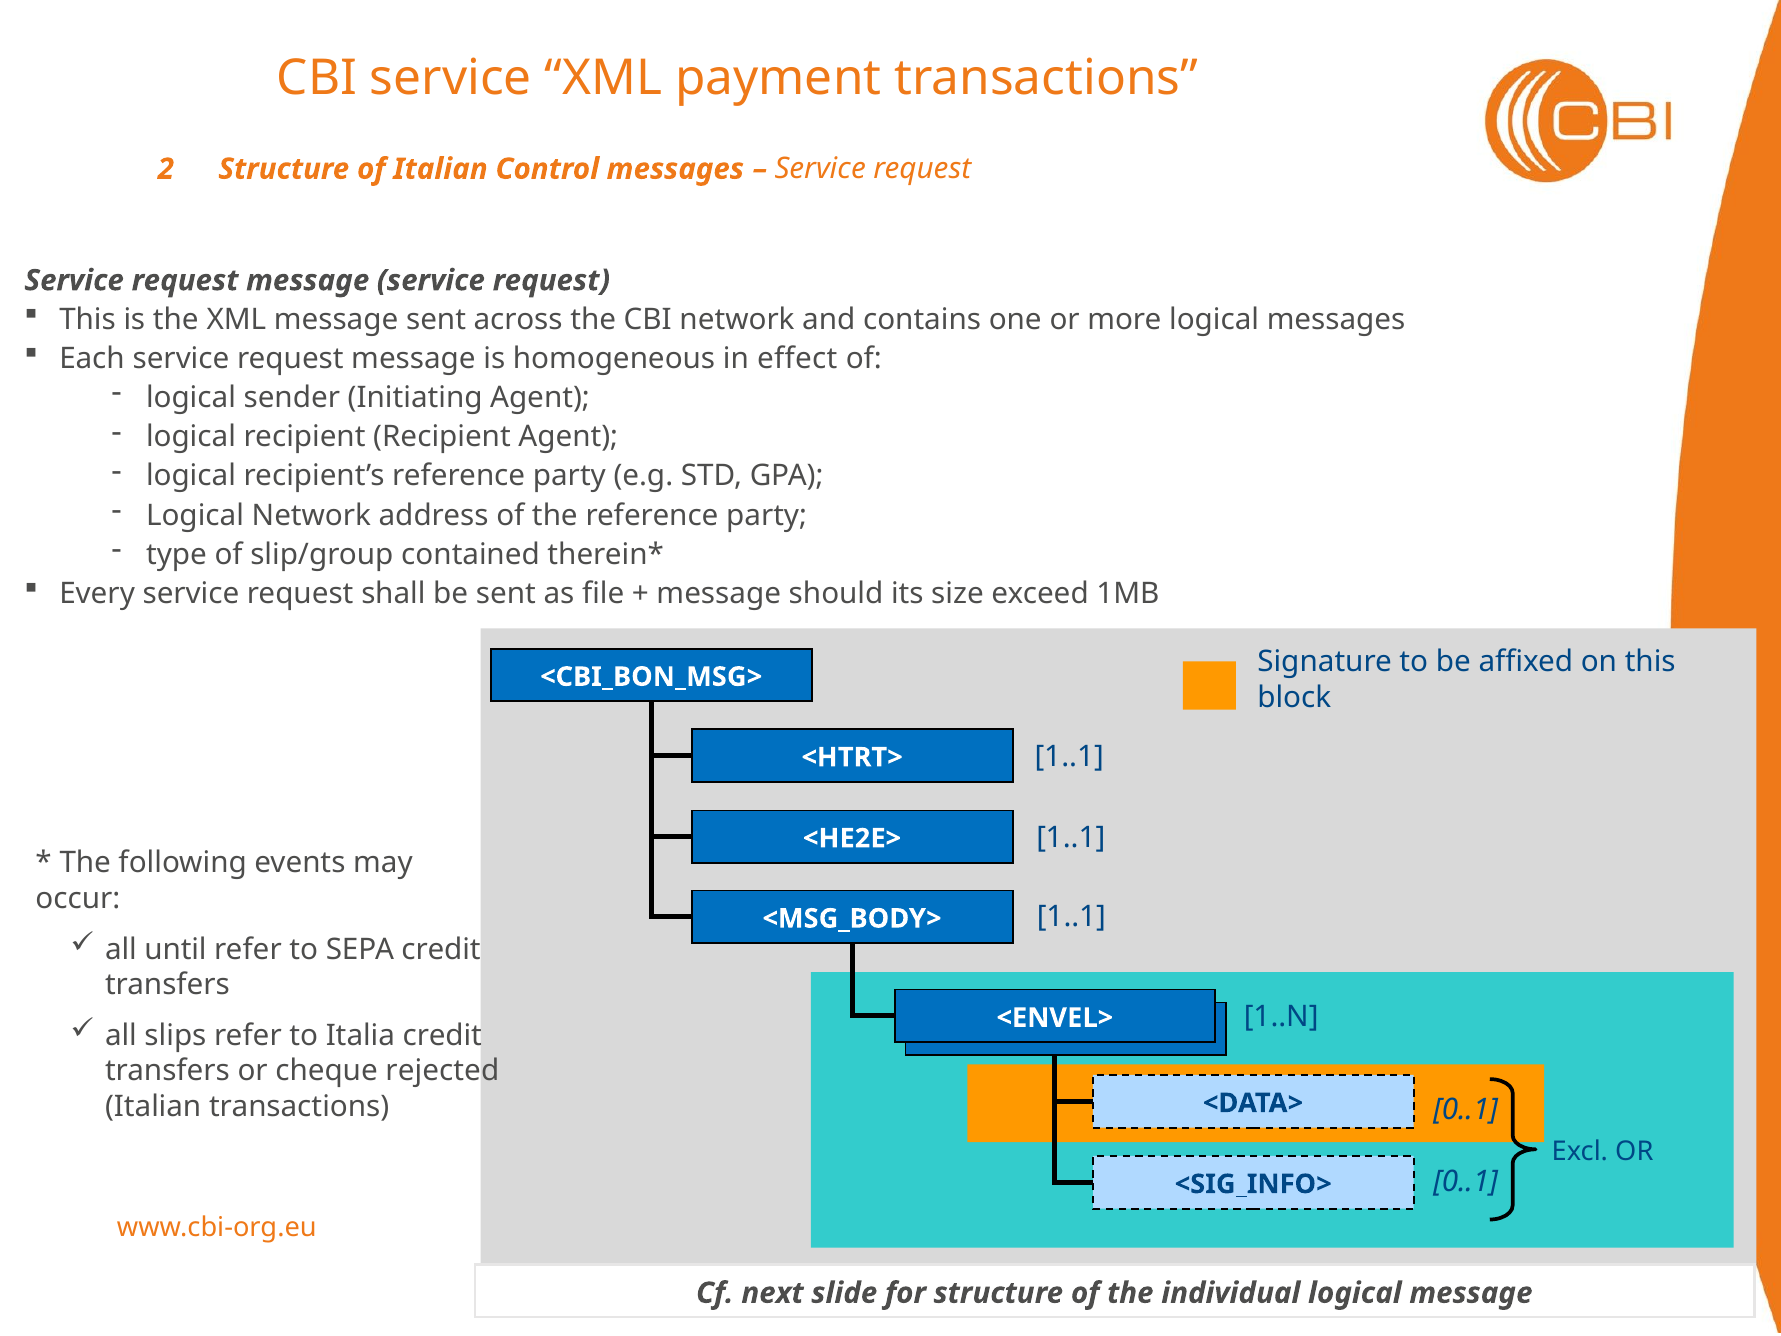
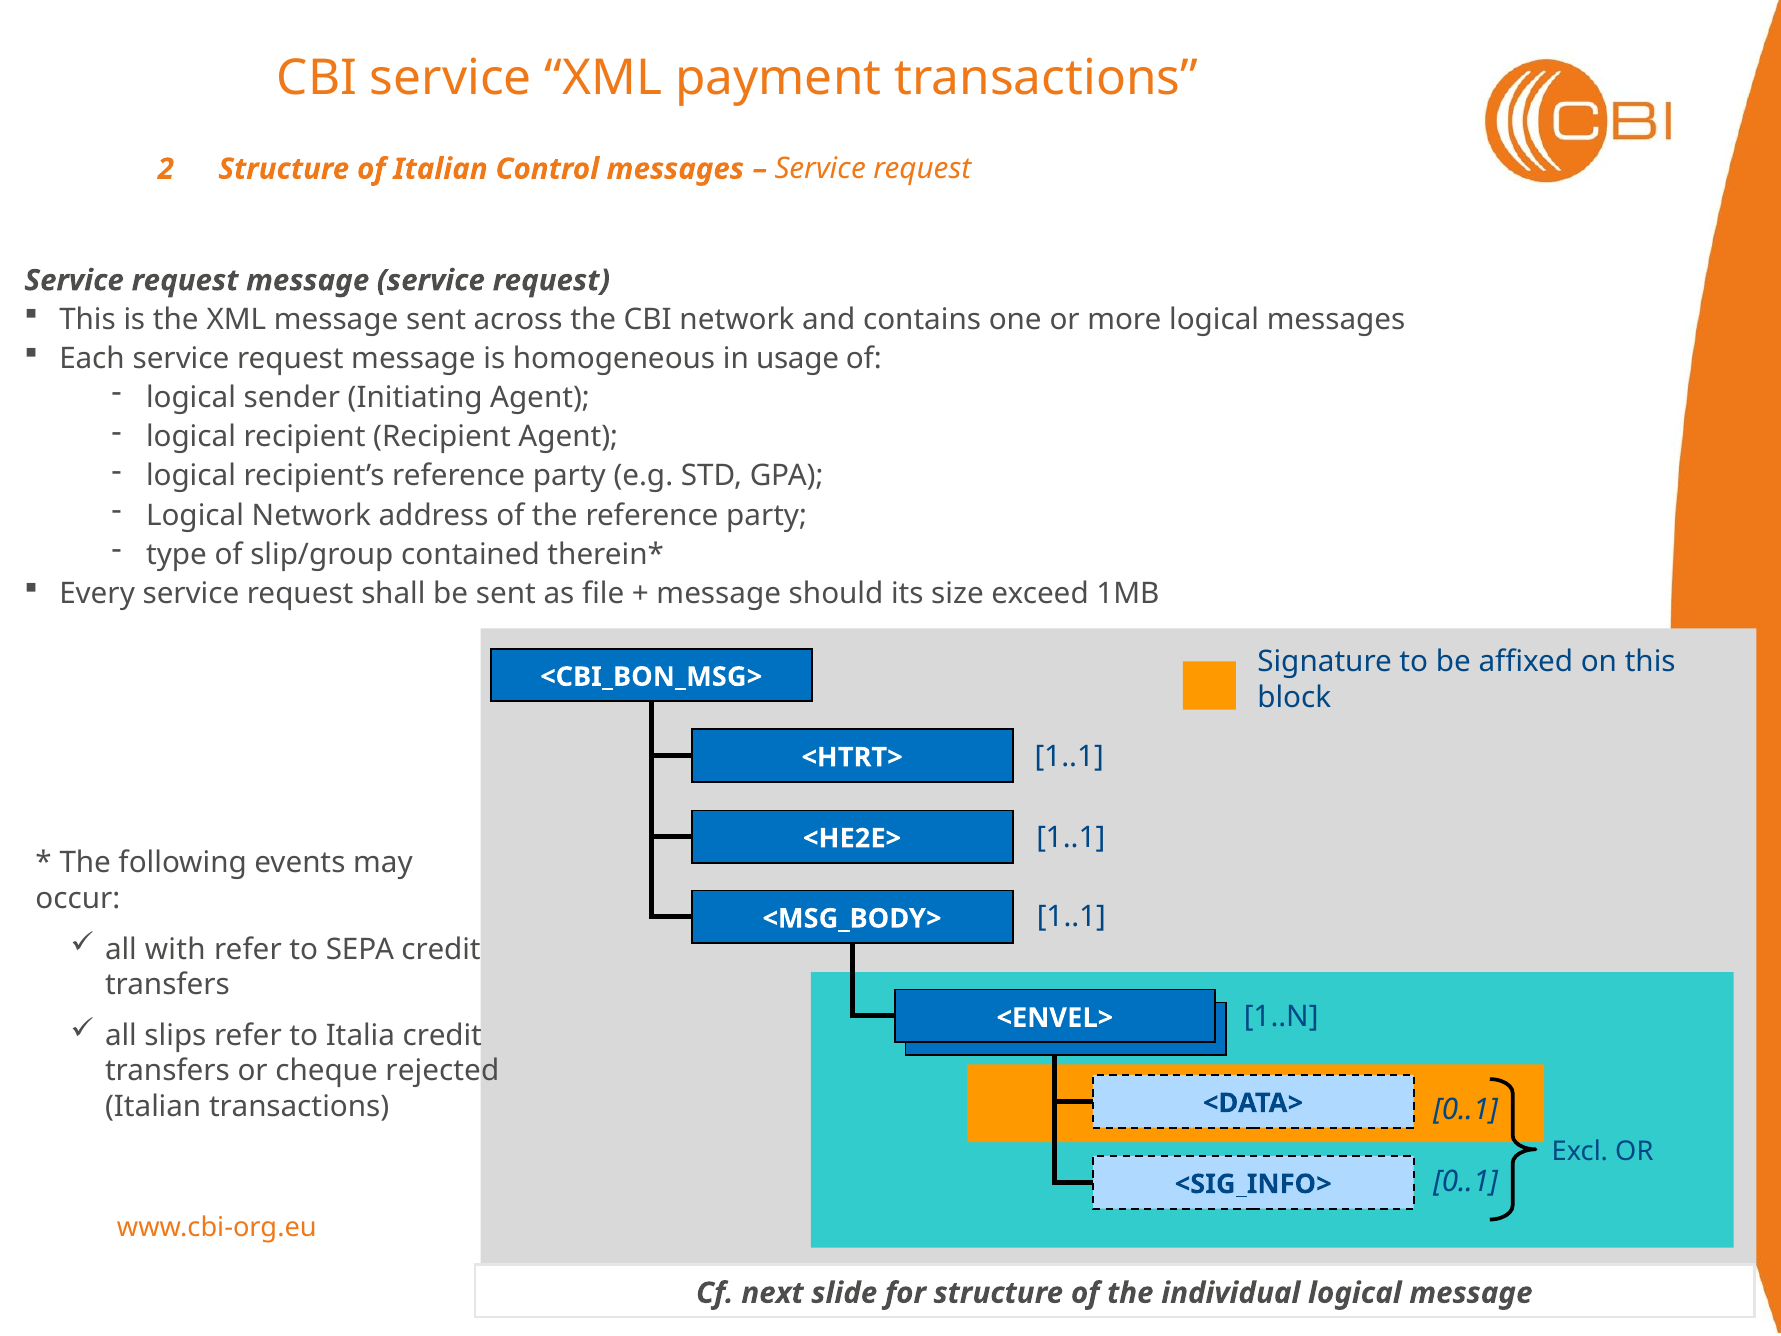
effect: effect -> usage (798, 359)
until: until -> with (175, 949)
